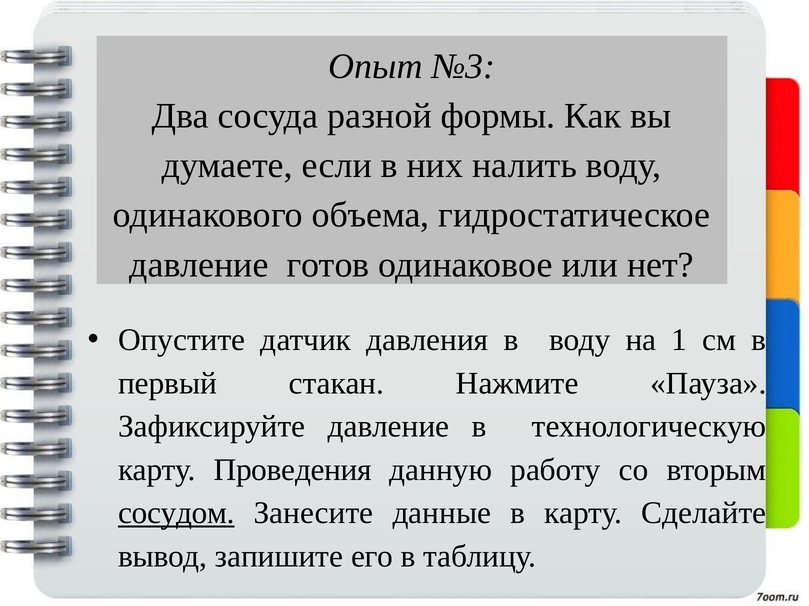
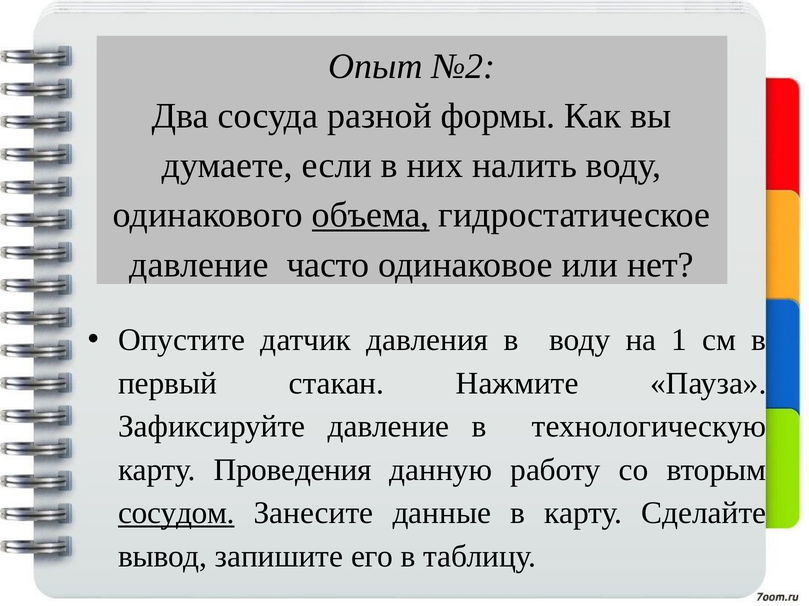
№3: №3 -> №2 (464, 67)
объема underline: none -> present (371, 215)
готов: готов -> часто (328, 265)
